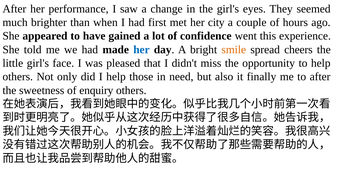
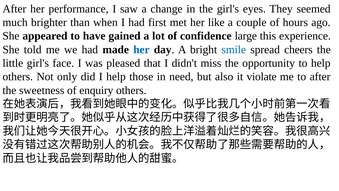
city: city -> like (216, 22)
went: went -> large (246, 36)
smile colour: orange -> blue (234, 50)
finally: finally -> violate (262, 77)
